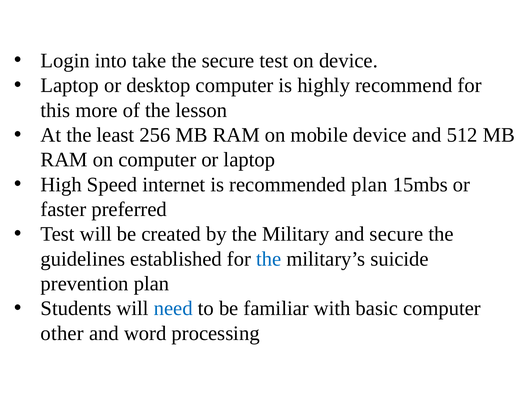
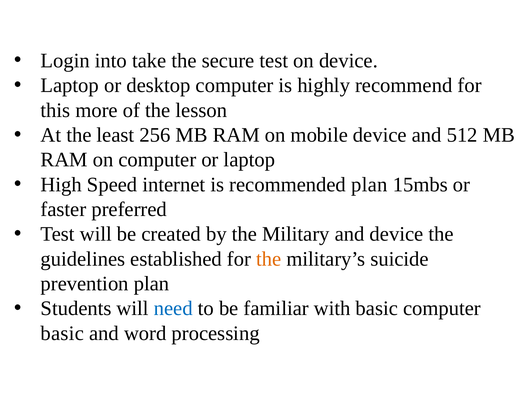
and secure: secure -> device (397, 234)
the colour: blue -> orange (269, 259)
other: other -> basic (62, 333)
